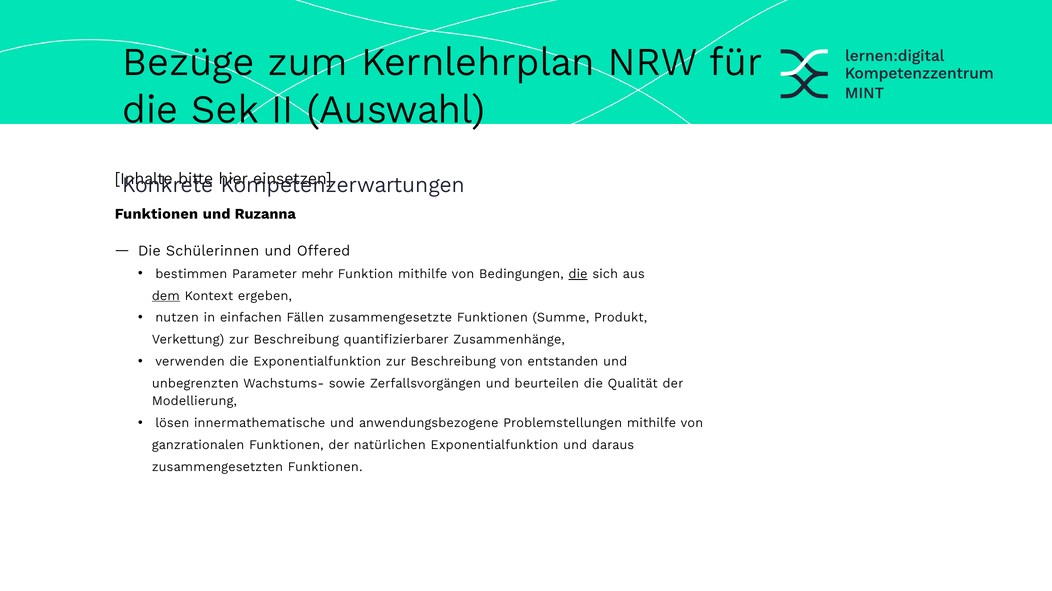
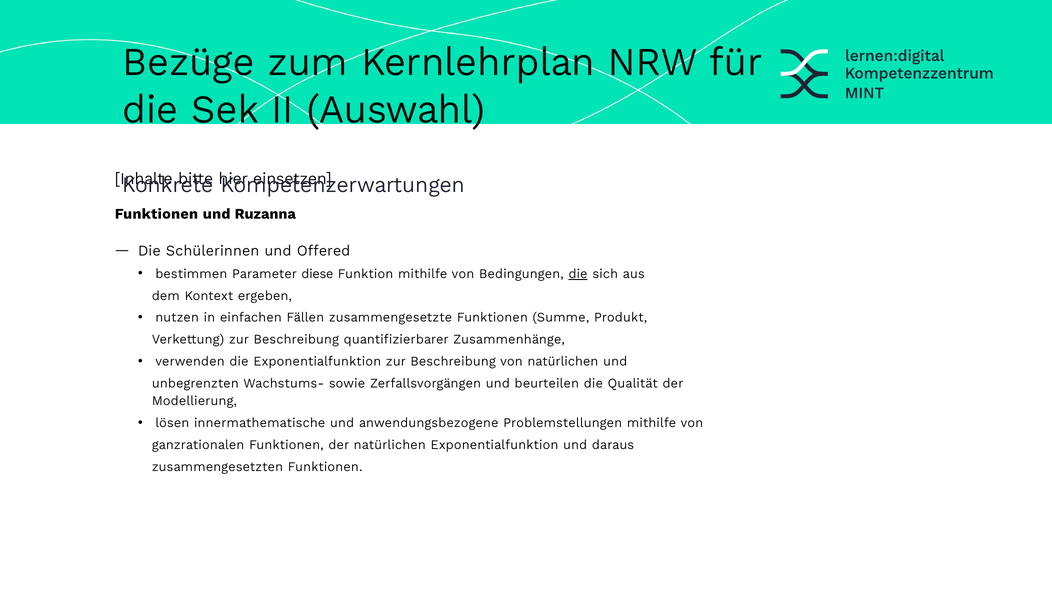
mehr: mehr -> diese (317, 274)
dem underline: present -> none (166, 296)
von entstanden: entstanden -> natürlichen (563, 362)
